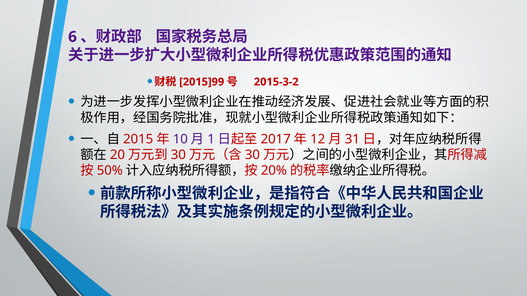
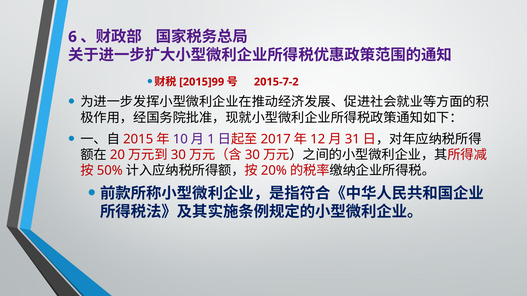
2015-3-2: 2015-3-2 -> 2015-7-2 (276, 82)
